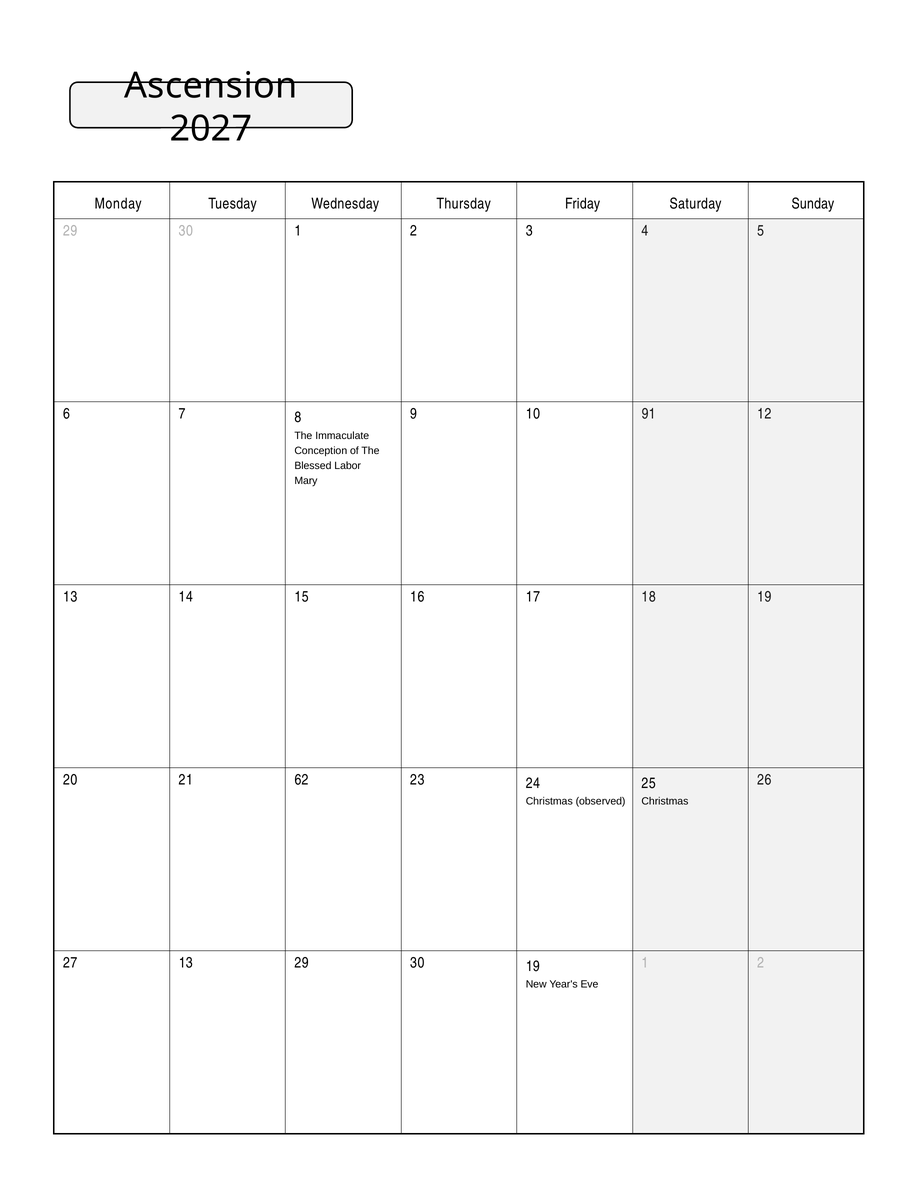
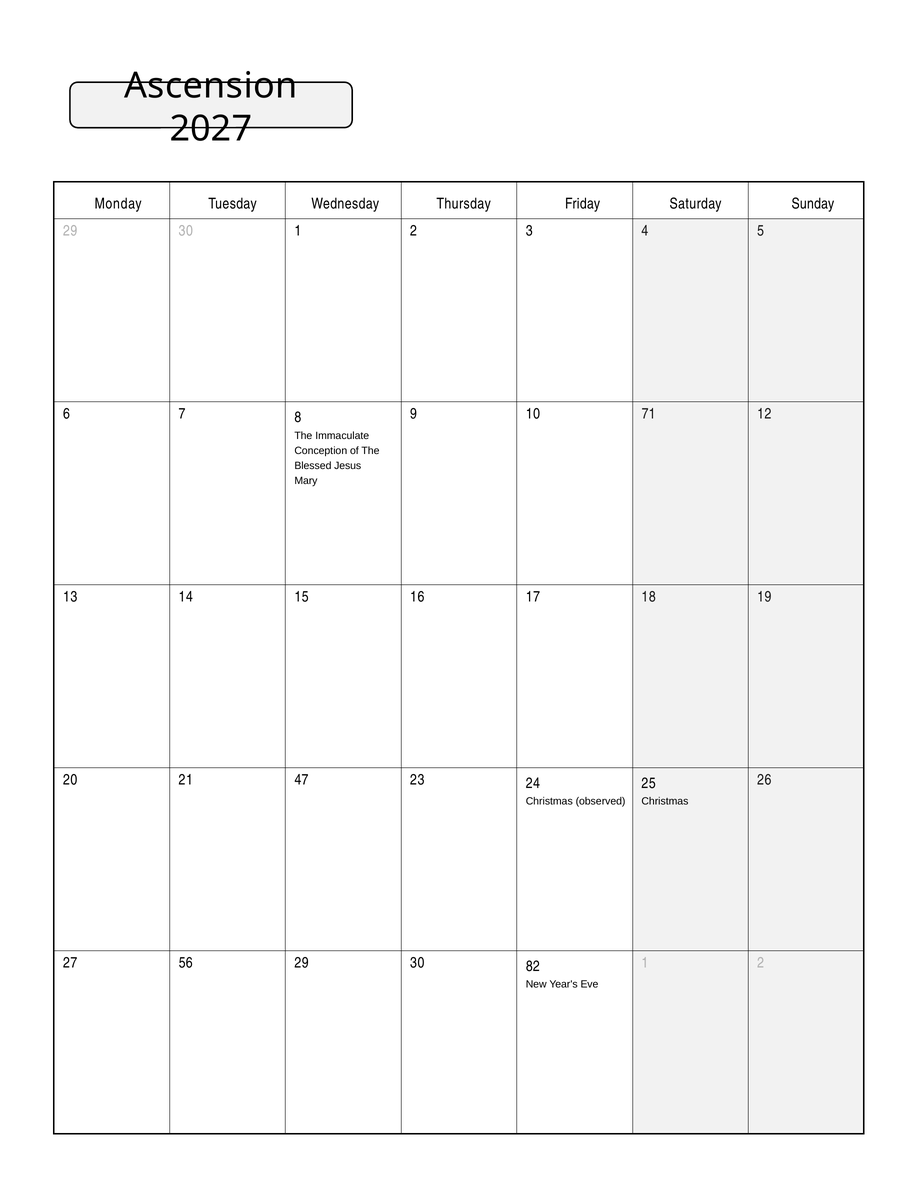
91: 91 -> 71 (649, 414)
Labor: Labor -> Jesus (348, 466)
62: 62 -> 47 (301, 780)
27 13: 13 -> 56 (186, 963)
30 19: 19 -> 82 (533, 966)
